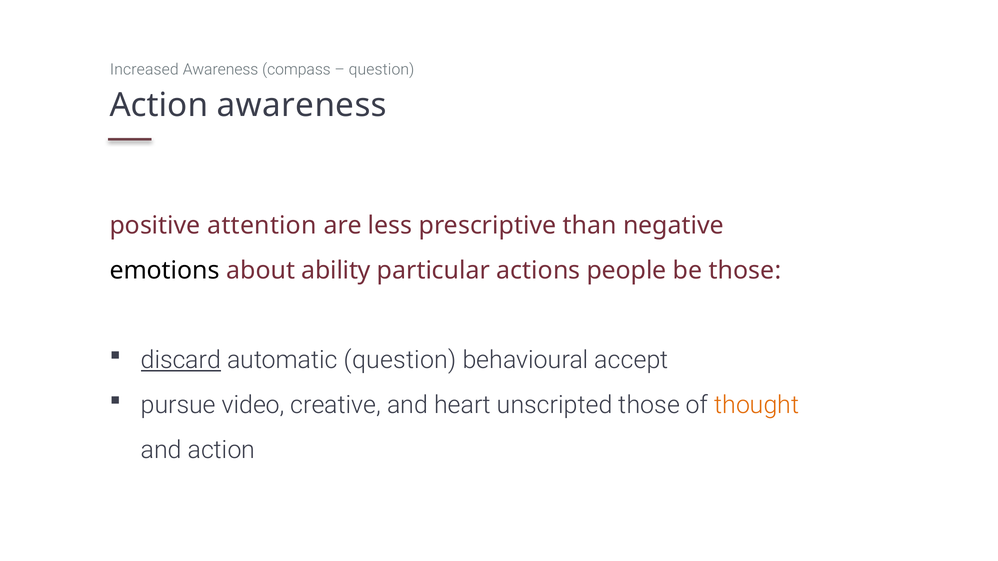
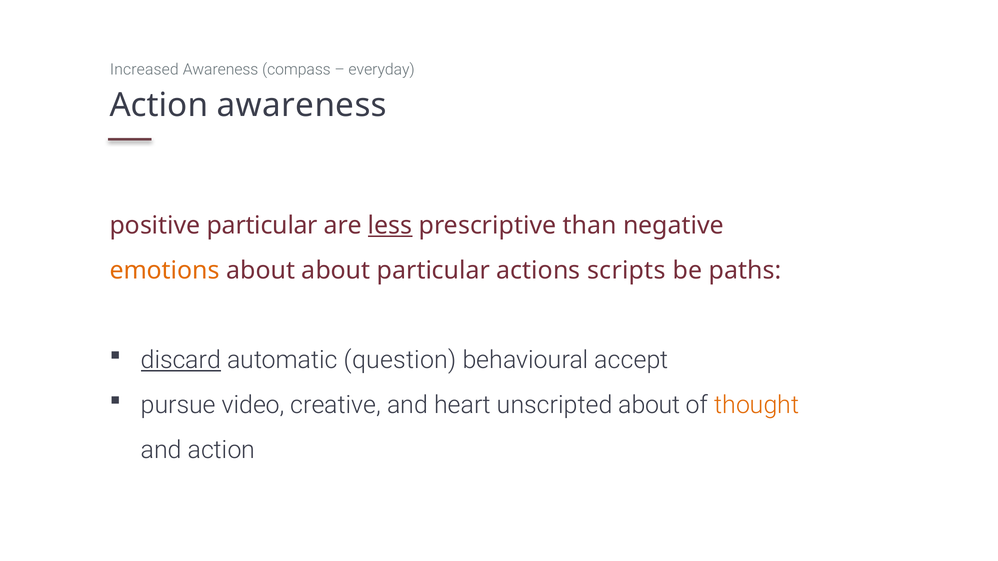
question: question -> everyday (382, 69)
positive attention: attention -> particular (262, 226)
less underline: none -> present (390, 226)
emotions colour: black -> orange (165, 271)
about ability: ability -> about (336, 271)
people: people -> scripts (626, 271)
be those: those -> paths (745, 271)
unscripted those: those -> about (649, 405)
